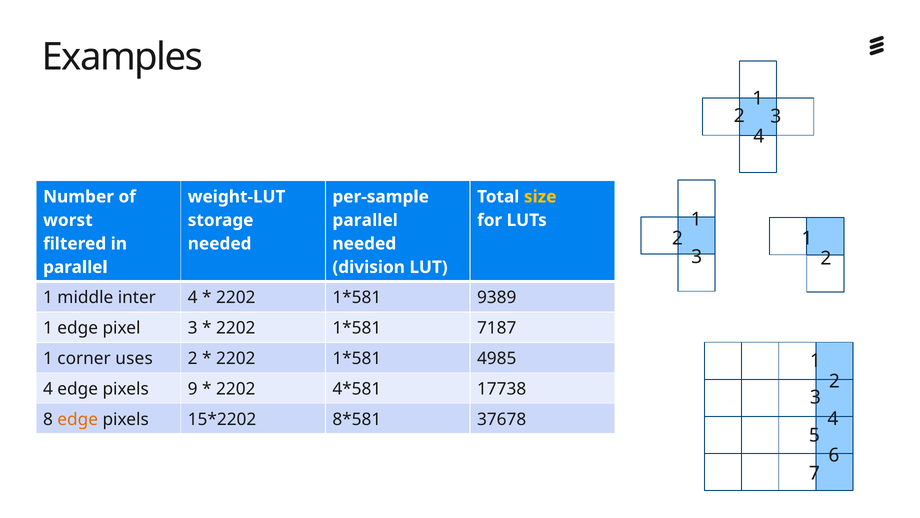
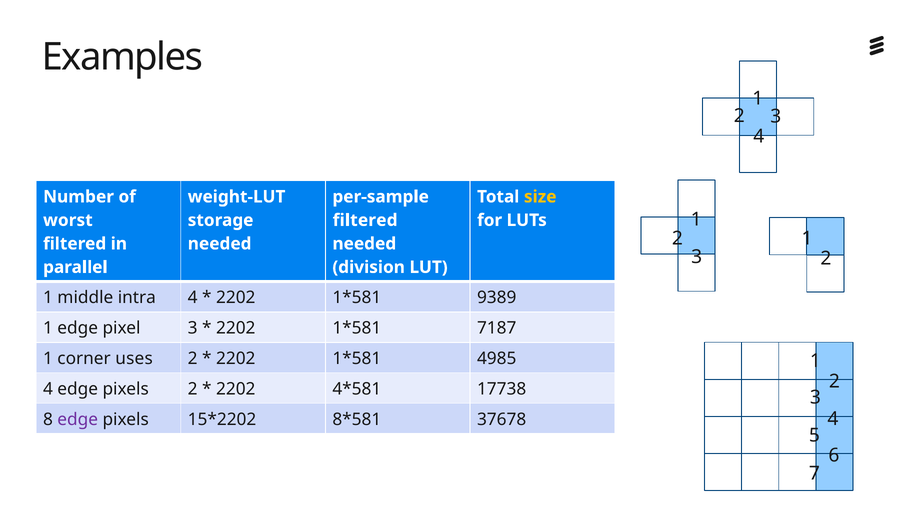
parallel: parallel -> filtered (365, 220)
inter: inter -> intra (137, 297)
pixels 9: 9 -> 2 (193, 389)
edge colour: orange -> purple (78, 419)
